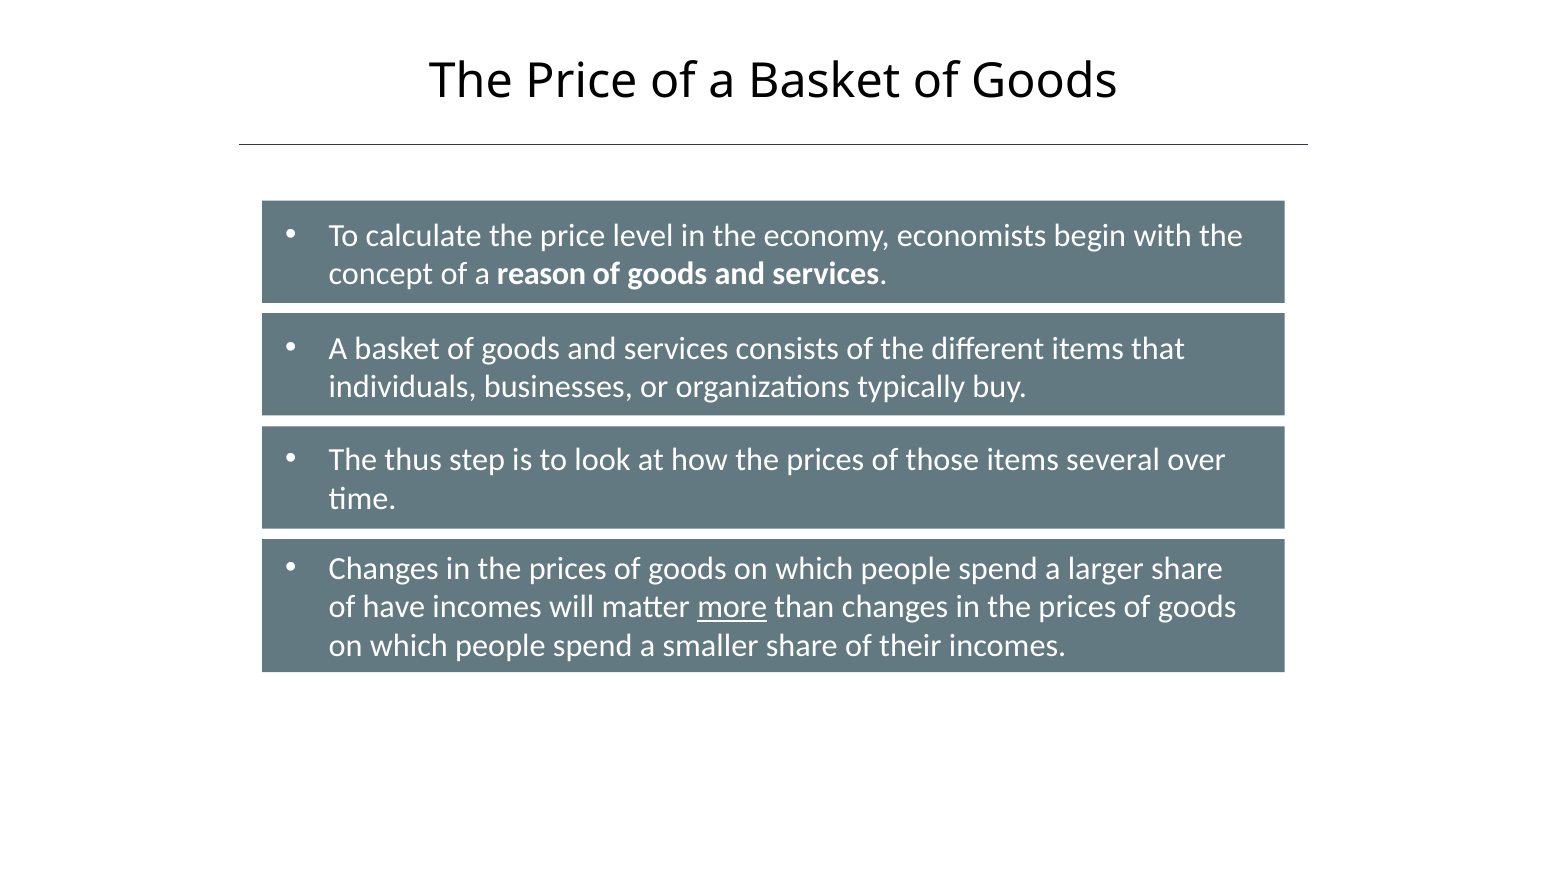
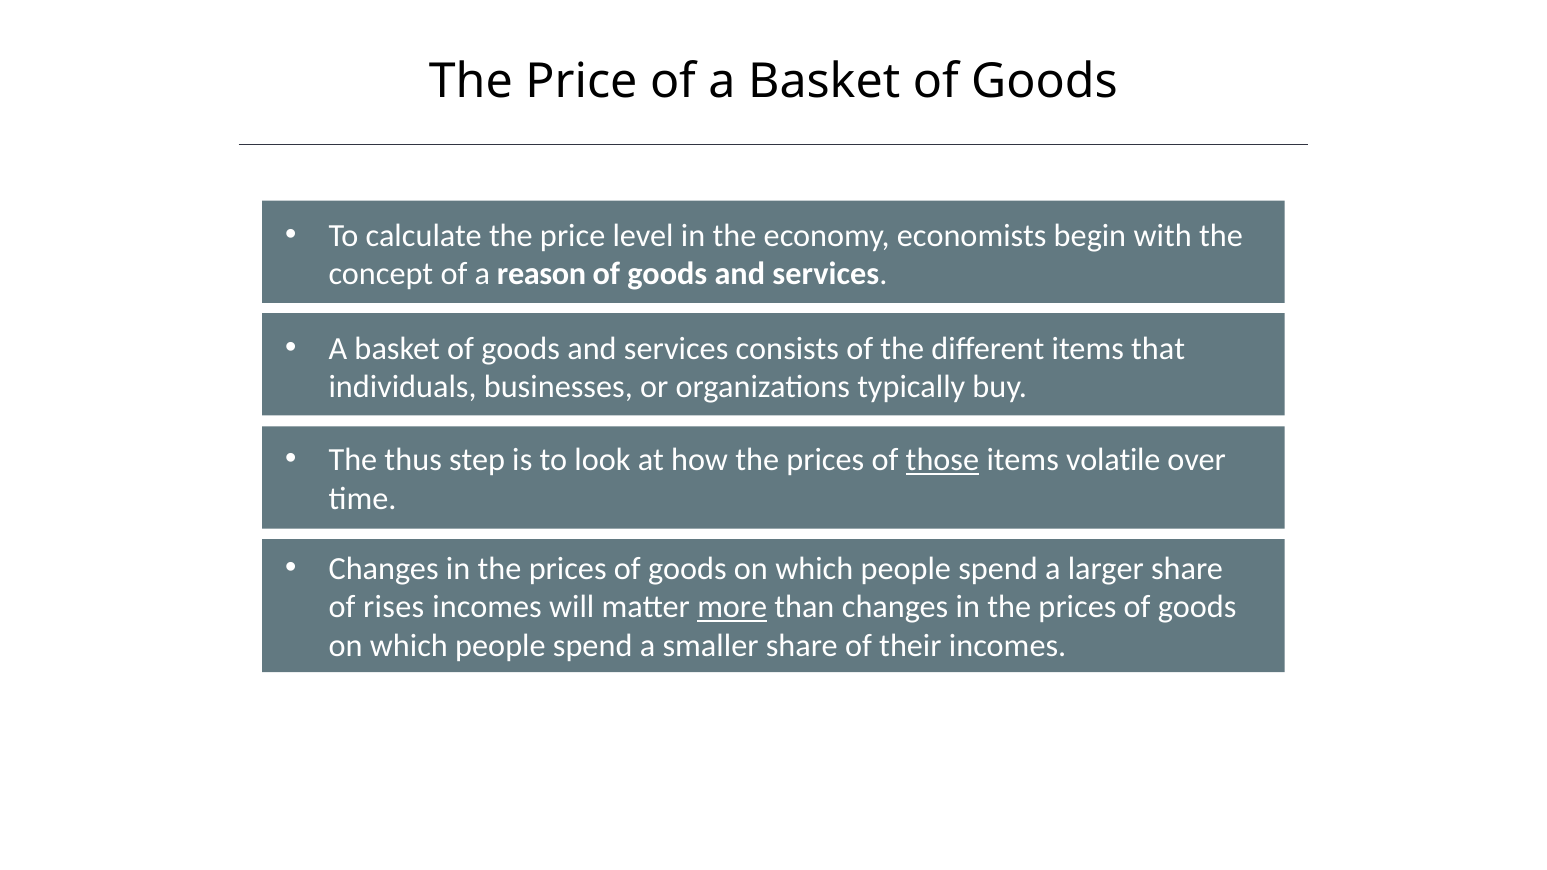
those underline: none -> present (942, 460)
several: several -> volatile (1113, 460)
have: have -> rises (394, 607)
